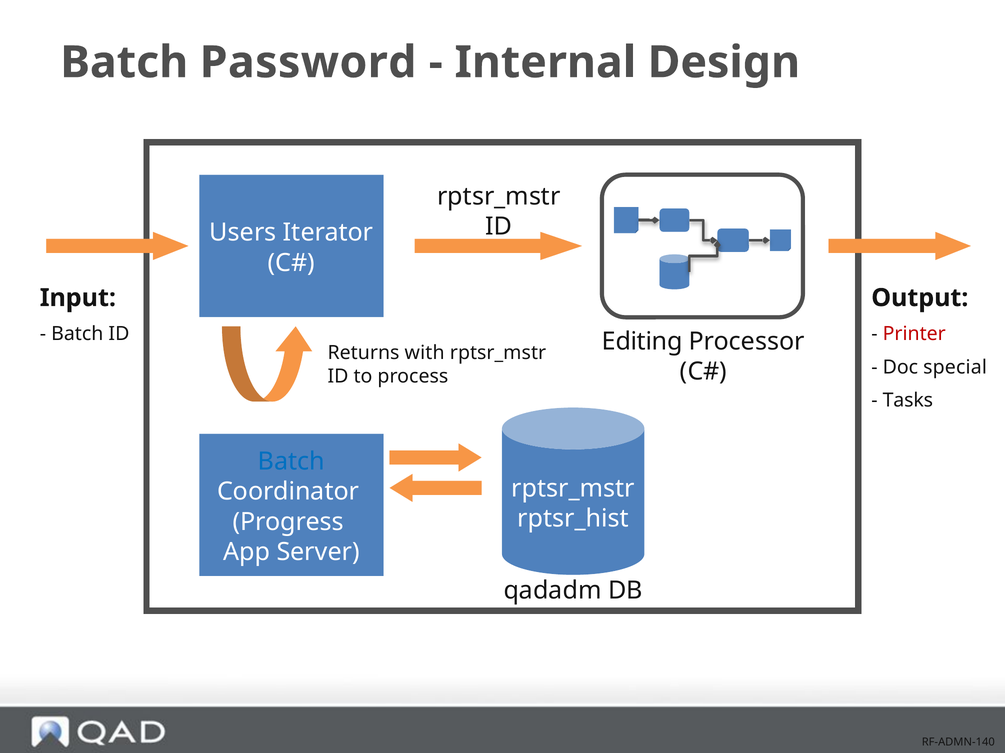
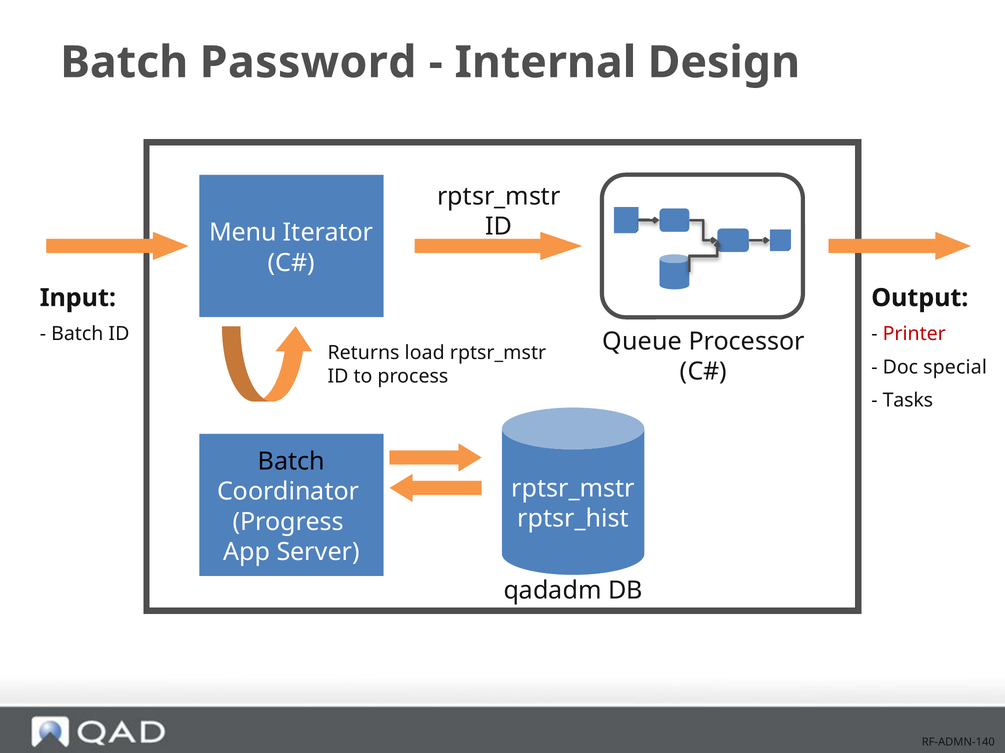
Users: Users -> Menu (243, 233)
Editing: Editing -> Queue (642, 342)
with: with -> load (425, 353)
Batch colour: blue -> black (291, 462)
